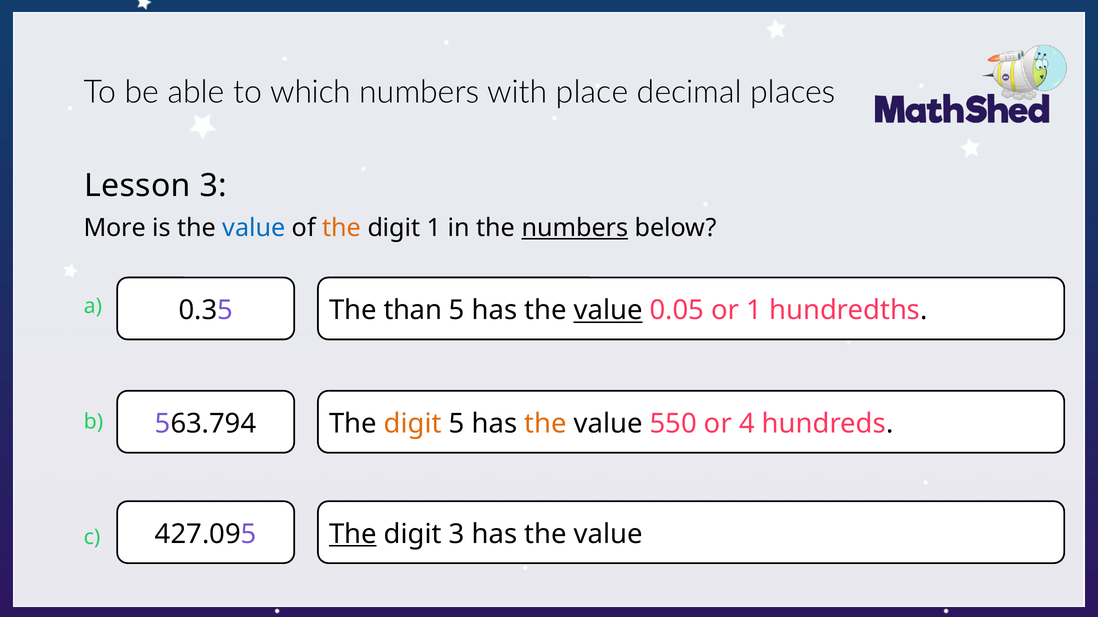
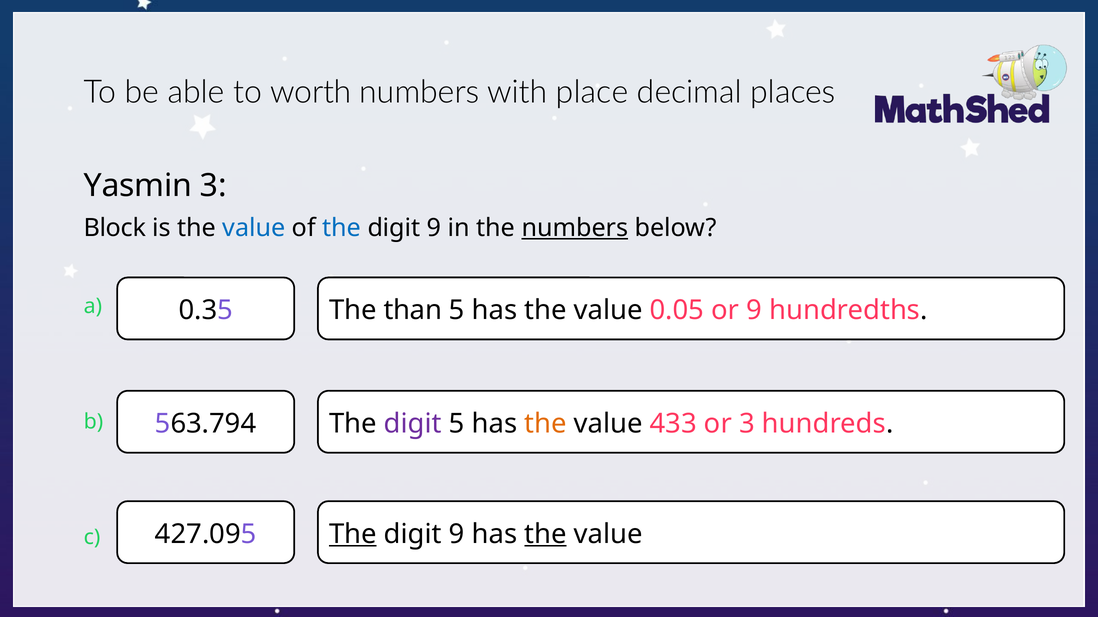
which: which -> worth (311, 92)
Lesson: Lesson -> Yasmin (138, 186)
More: More -> Block (115, 228)
the colour: orange -> blue (342, 228)
1: 1 -> 9 (434, 228)
value underline: present -> none (608, 311)
or 1: 1 -> 9 (754, 311)
digit colour: orange -> purple (413, 424)
550: 550 -> 433 (673, 424)
or 4: 4 -> 3 (747, 424)
3: 3 -> 9 (457, 535)
the underline: none -> present (545, 535)
